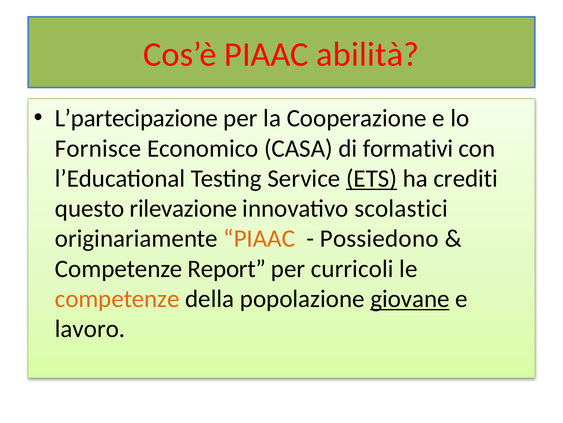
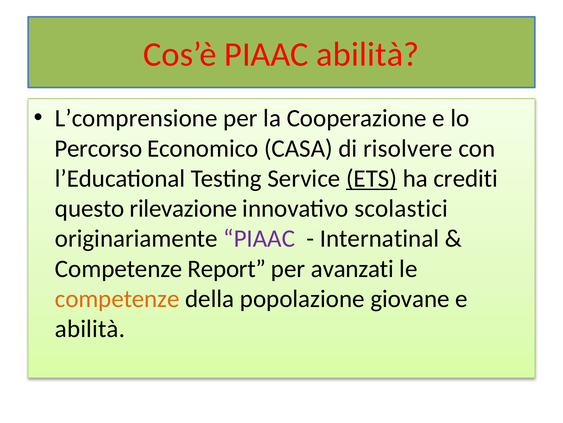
L’partecipazione: L’partecipazione -> L’comprensione (136, 118)
Fornisce: Fornisce -> Percorso (98, 148)
formativi: formativi -> risolvere (408, 148)
PIAAC colour: orange -> purple (259, 238)
Possiedono: Possiedono -> Internatinal (379, 238)
curricoli: curricoli -> avanzati (352, 268)
giovane underline: present -> none (410, 298)
lavoro: lavoro -> abilità (90, 328)
